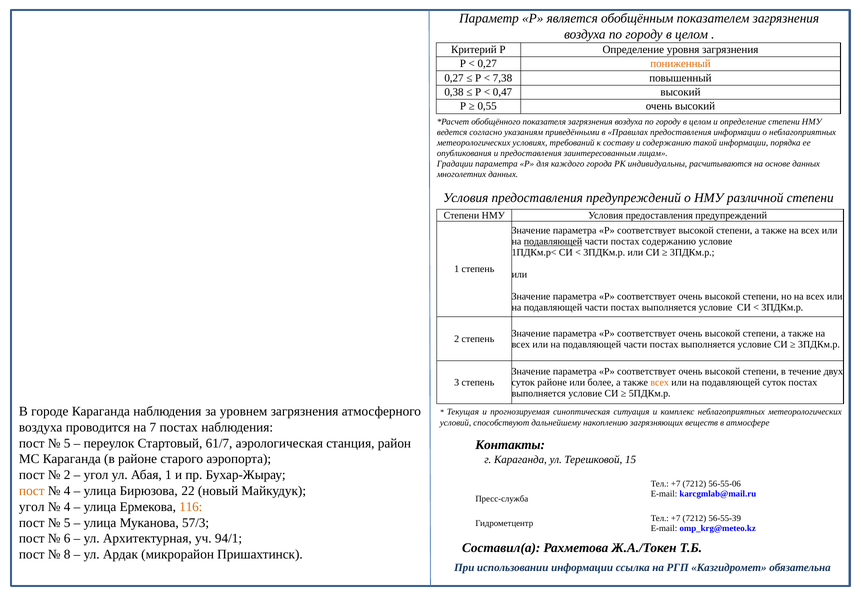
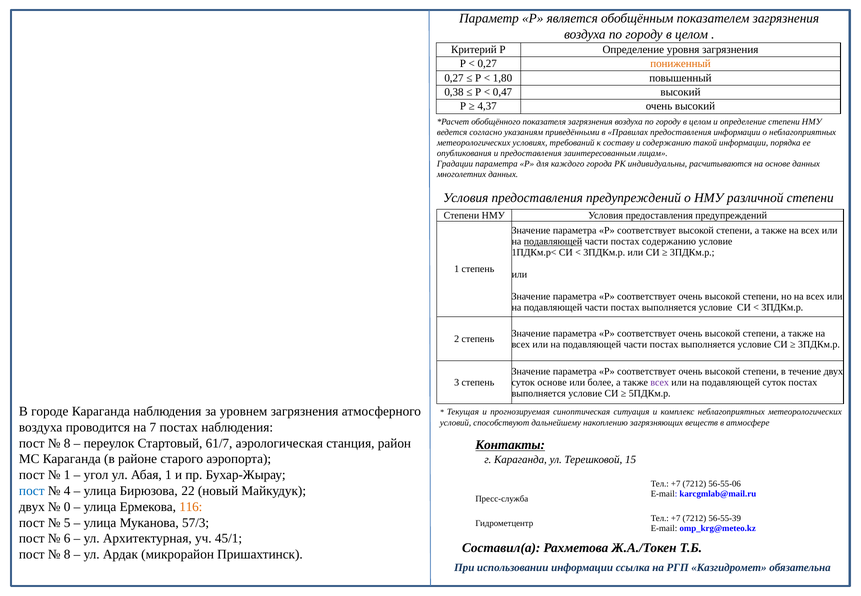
7,38: 7,38 -> 1,80 (502, 78)
0,55: 0,55 -> 4,37 (487, 106)
суток районе: районе -> основе (552, 383)
всех colour: orange -> purple (660, 383)
5: 5 -> 8 (67, 443)
Контакты underline: none -> present (510, 445)
2: 2 -> 1 (67, 475)
пост colour: orange -> blue (32, 491)
угол: угол -> двух (32, 507)
4: 4 -> 0 (67, 507)
94/1: 94/1 -> 45/1 (229, 539)
